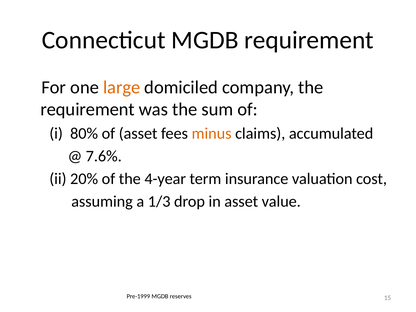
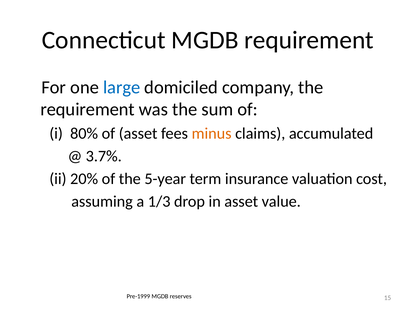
large colour: orange -> blue (122, 87)
7.6%: 7.6% -> 3.7% (104, 156)
4-year: 4-year -> 5-year (165, 179)
